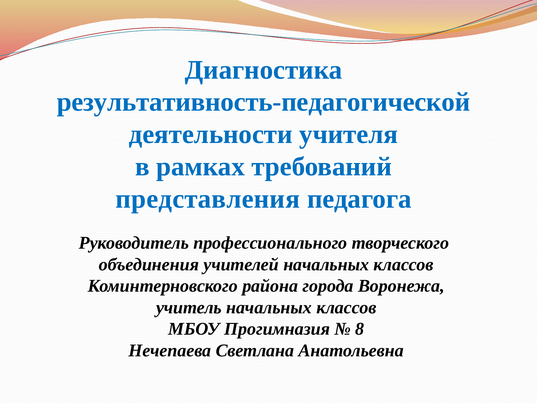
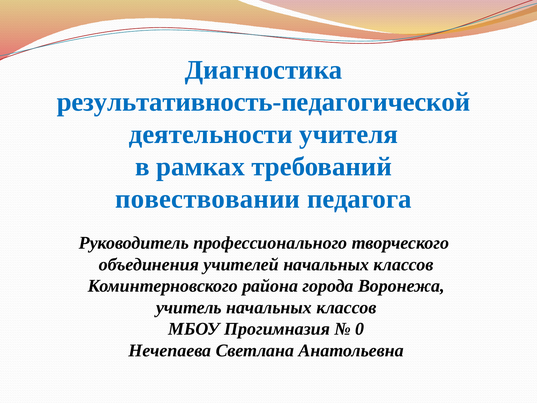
представления: представления -> повествовании (208, 199)
8: 8 -> 0 (360, 329)
